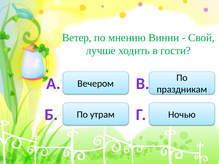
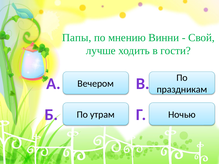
Ветер: Ветер -> Папы (77, 38)
